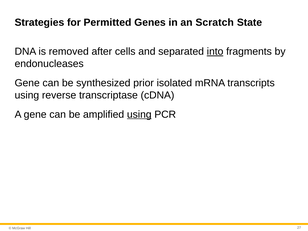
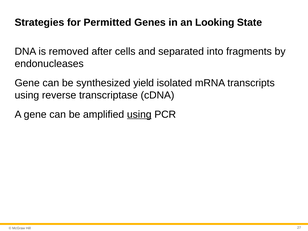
Scratch: Scratch -> Looking (215, 22)
into underline: present -> none (215, 51)
prior: prior -> yield (144, 83)
